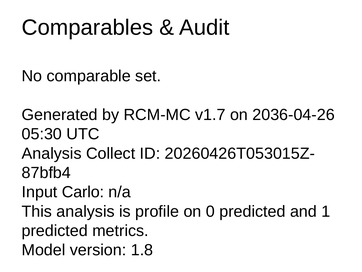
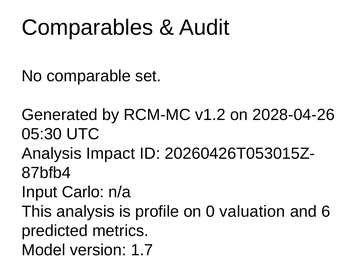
v1.7: v1.7 -> v1.2 (210, 115)
2036-04-26: 2036-04-26 -> 2028-04-26 (294, 115)
Collect: Collect -> Impact (111, 153)
0 predicted: predicted -> valuation (252, 211)
1: 1 -> 6 (326, 211)
1.8: 1.8 -> 1.7 (142, 250)
